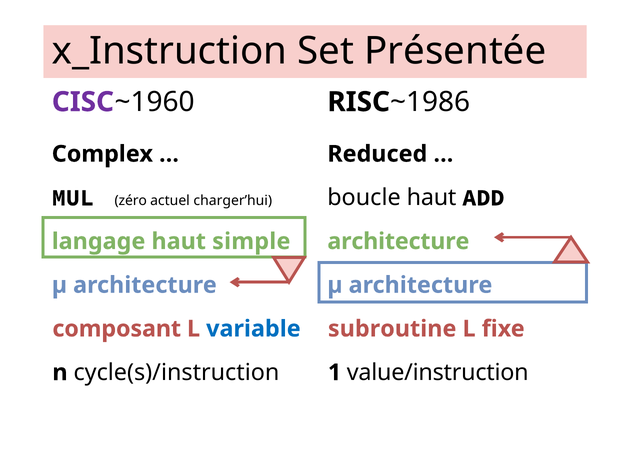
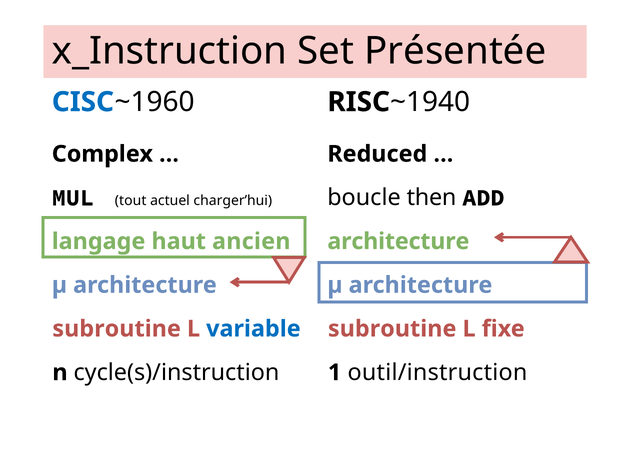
CISC colour: purple -> blue (83, 102)
~1986: ~1986 -> ~1940 (430, 102)
boucle haut: haut -> then (432, 198)
zéro: zéro -> tout (131, 201)
simple: simple -> ancien (251, 242)
composant: composant -> subroutine (117, 329)
value/instruction: value/instruction -> outil/instruction (437, 373)
